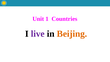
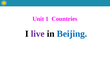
Beijing colour: orange -> blue (72, 34)
